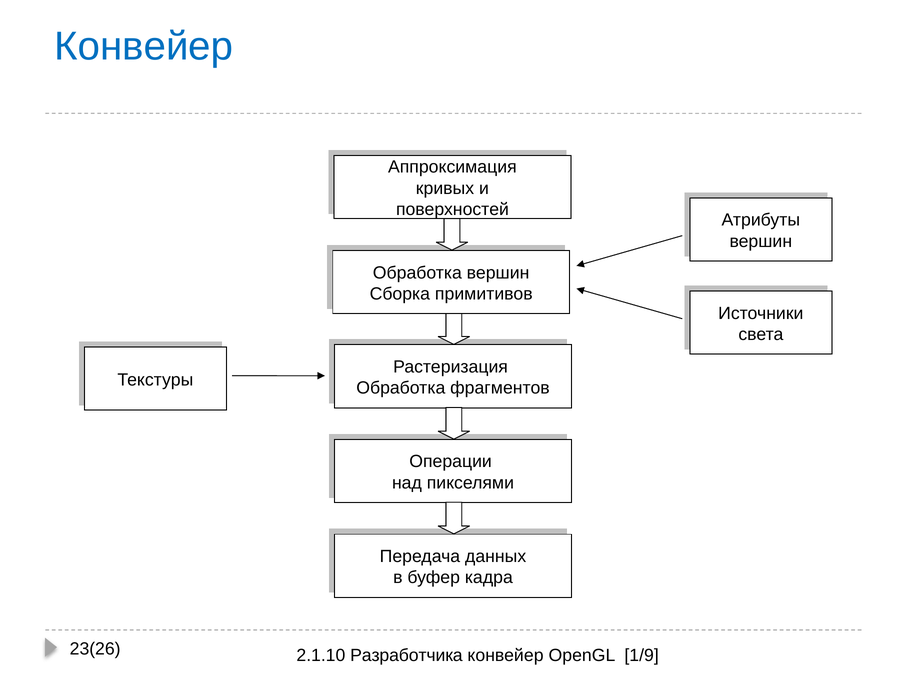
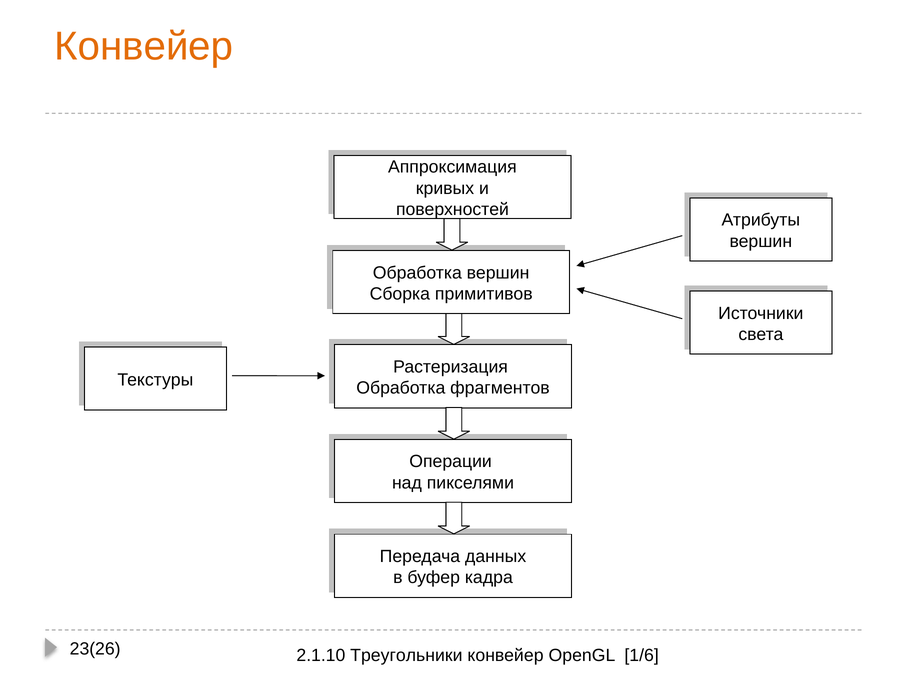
Конвейер colour: blue -> orange (144, 47)
Разработчика: Разработчика -> Треугольники (406, 656)
1/9: 1/9 -> 1/6 (642, 656)
